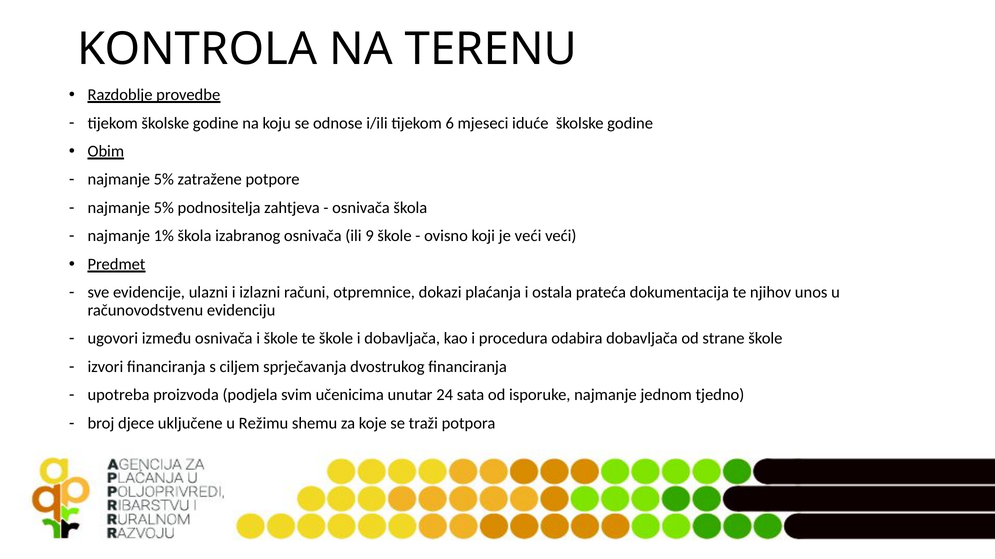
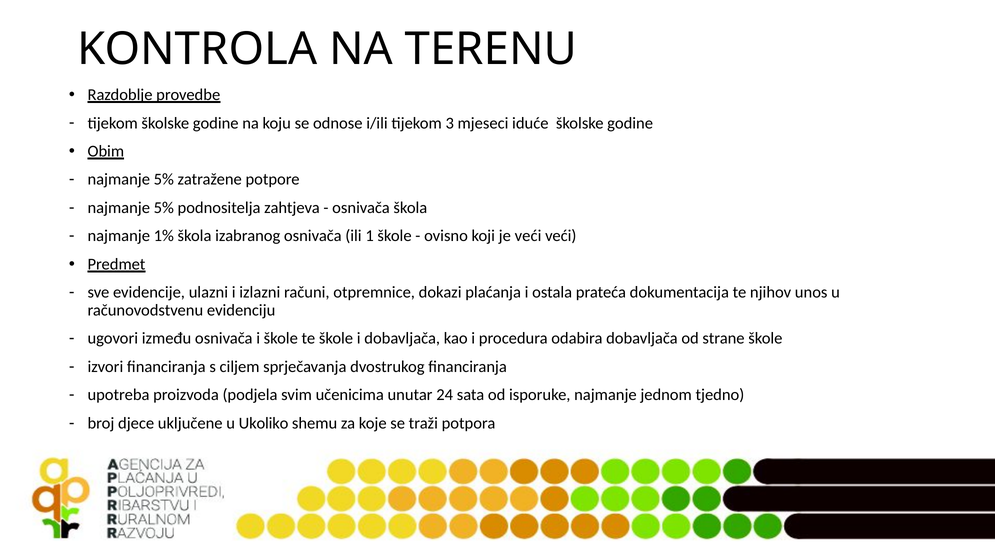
6: 6 -> 3 (450, 123)
9: 9 -> 1 (370, 236)
Režimu: Režimu -> Ukoliko (264, 424)
